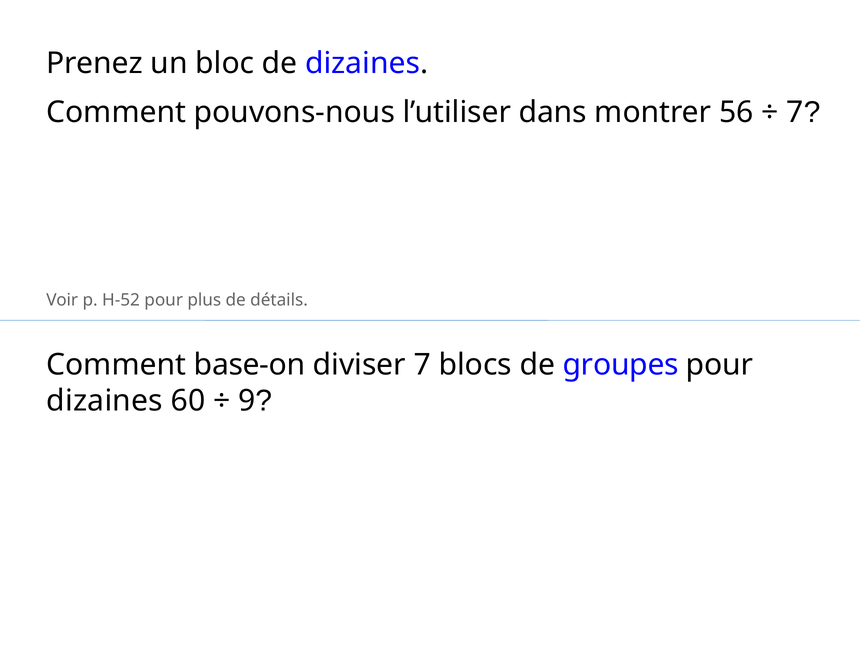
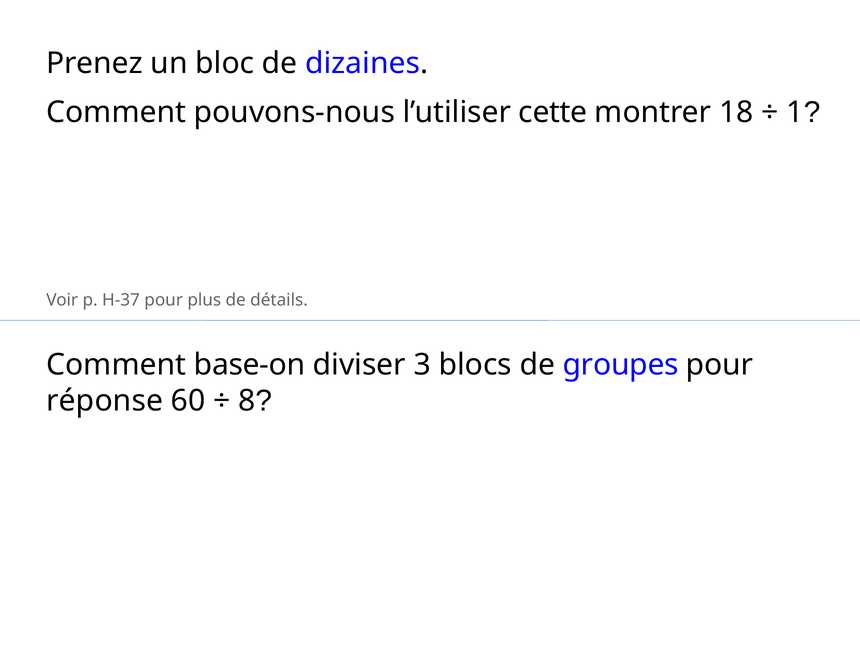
dans: dans -> cette (553, 112)
56: 56 -> 18 (736, 112)
7: 7 -> 1 (795, 112)
H-52: H-52 -> H-37 (121, 300)
diviser 7: 7 -> 3 (422, 365)
dizaines: dizaines -> réponse (105, 401)
9: 9 -> 8 (247, 401)
